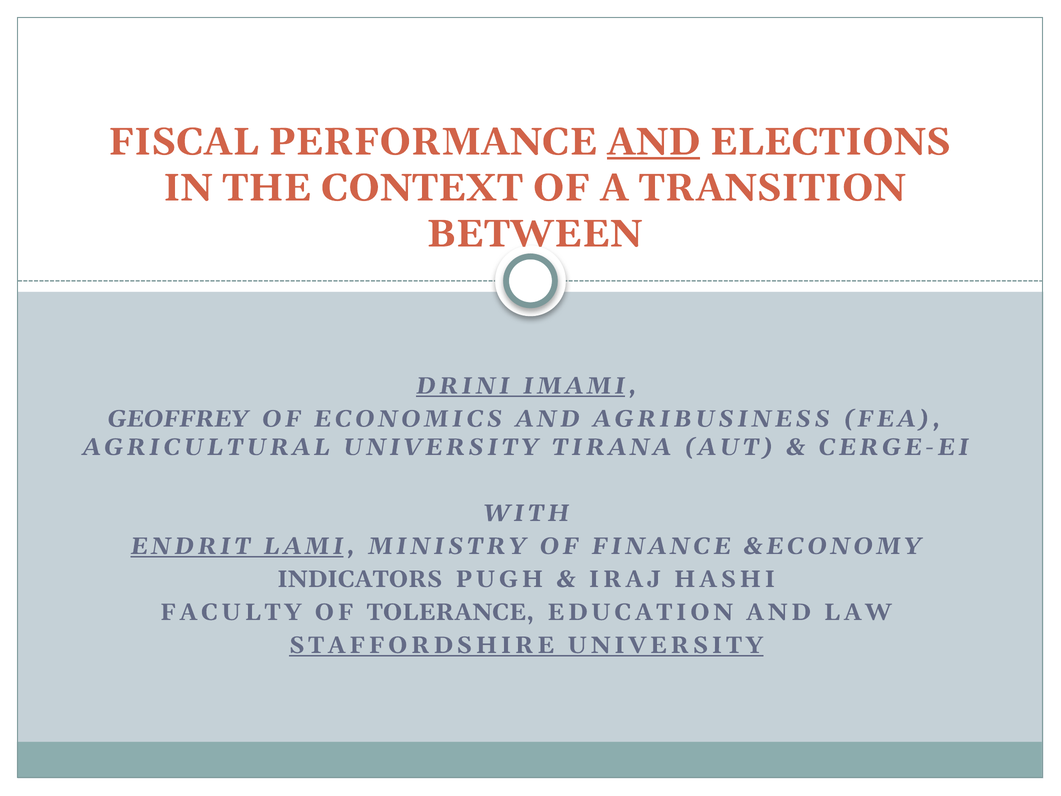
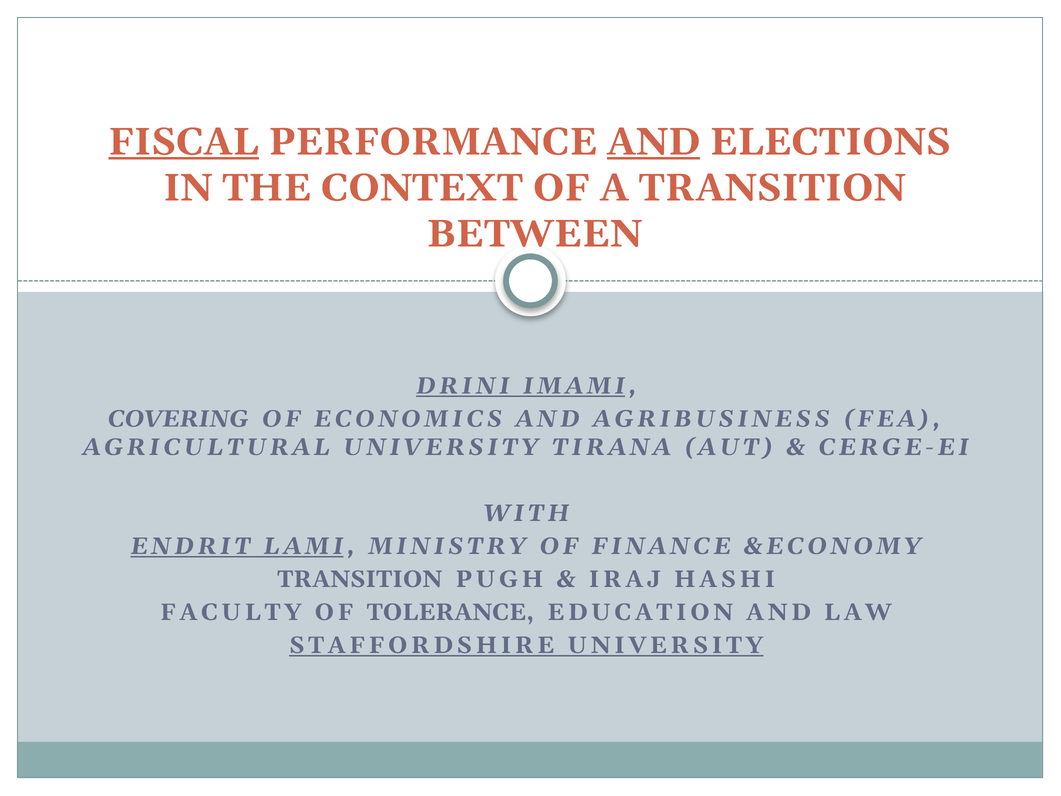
FISCAL underline: none -> present (184, 142)
GEOFFREY: GEOFFREY -> COVERING (178, 419)
INDICATORS: INDICATORS -> TRANSITION (360, 579)
